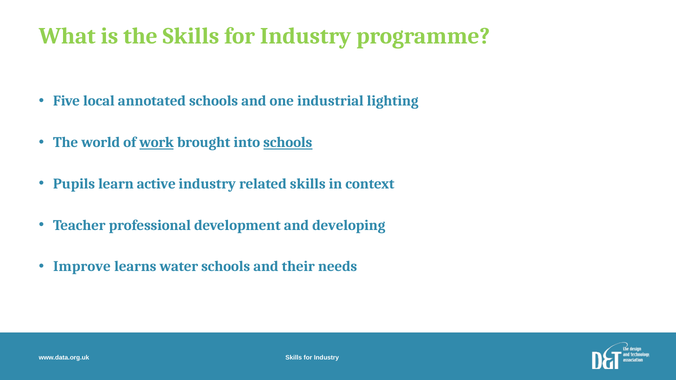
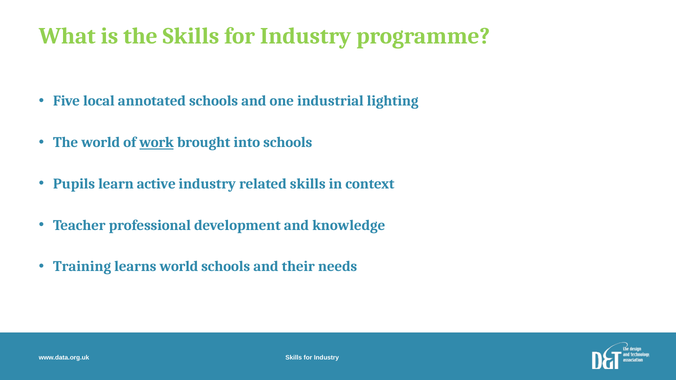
schools underline: present -> none (288, 143)
developing: developing -> knowledge (349, 225)
Improve: Improve -> Training (82, 267)
learns water: water -> world (179, 267)
